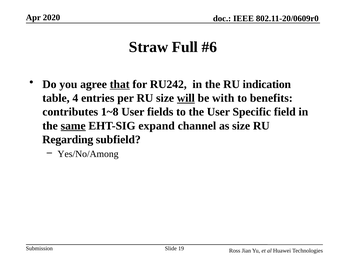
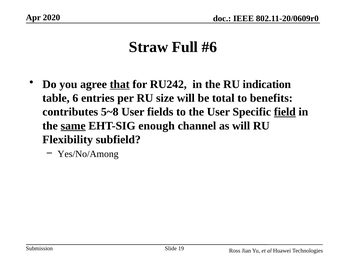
4: 4 -> 6 (75, 98)
will underline: present -> none (186, 98)
with: with -> total (223, 98)
1~8: 1~8 -> 5~8 (110, 112)
field underline: none -> present (285, 112)
expand: expand -> enough (157, 126)
as size: size -> will (241, 126)
Regarding: Regarding -> Flexibility (68, 140)
